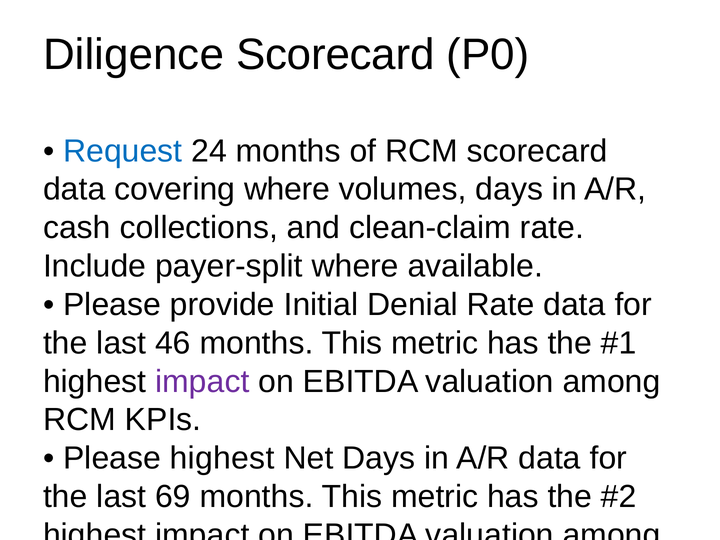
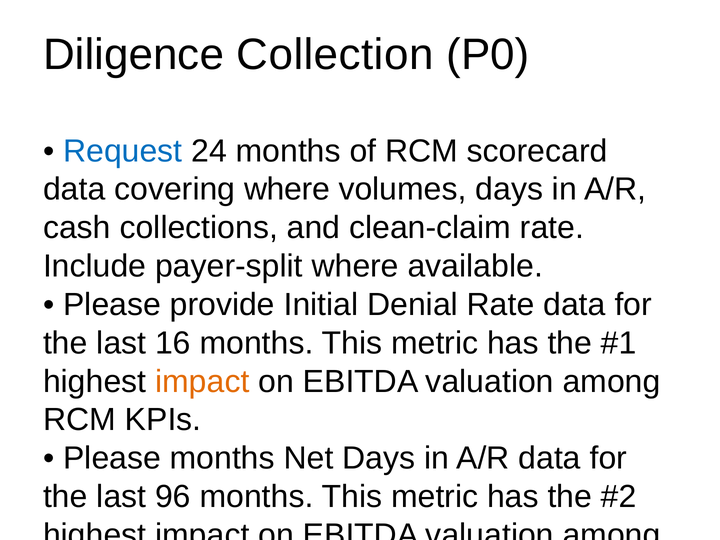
Diligence Scorecard: Scorecard -> Collection (335, 55)
46: 46 -> 16 (173, 343)
impact colour: purple -> orange (202, 381)
Please highest: highest -> months (222, 458)
69: 69 -> 96 (173, 497)
